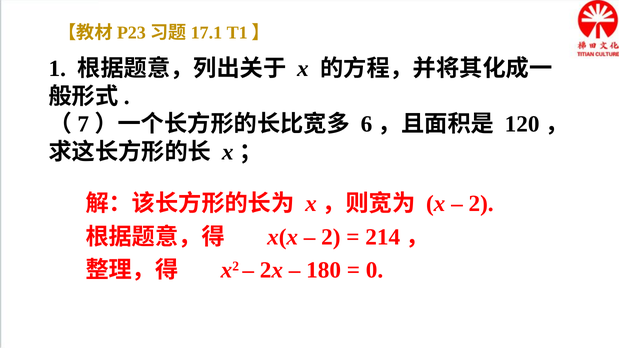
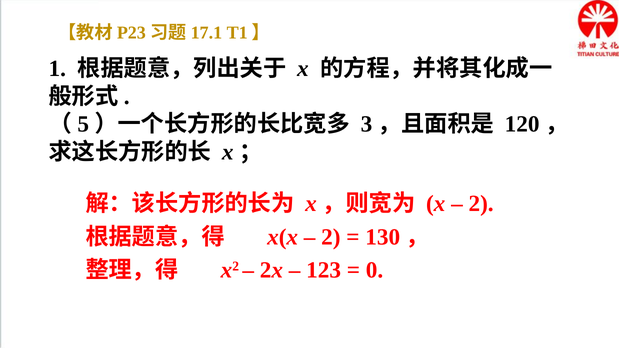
7: 7 -> 5 (83, 124)
6: 6 -> 3 (367, 124)
214: 214 -> 130 (383, 237)
180: 180 -> 123 (324, 270)
